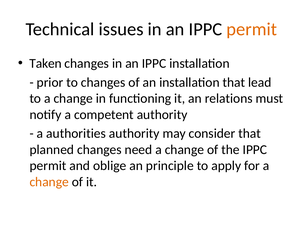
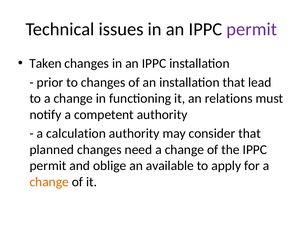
permit colour: orange -> purple (252, 29)
authorities: authorities -> calculation (76, 134)
principle: principle -> available (170, 166)
